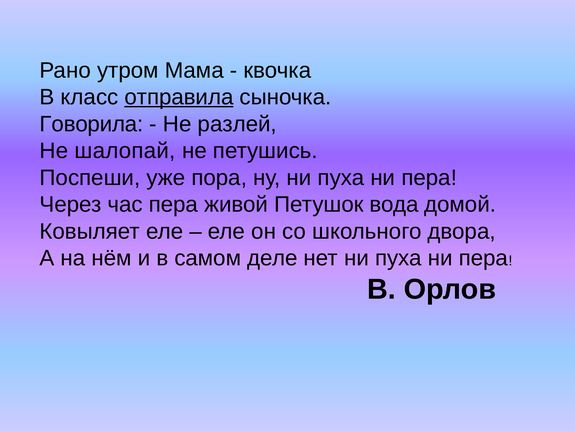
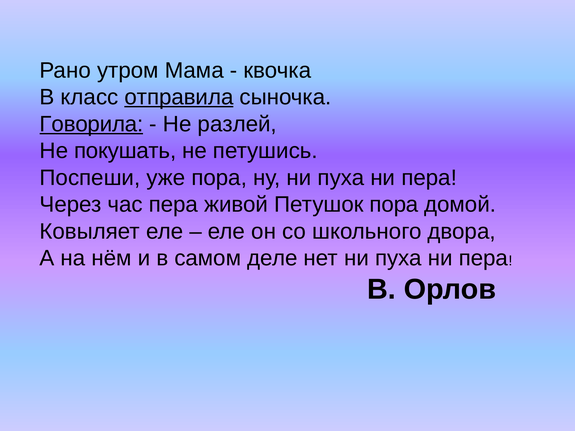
Говорила underline: none -> present (91, 124)
шалопай: шалопай -> покушать (125, 151)
Петушок вода: вода -> пора (394, 205)
